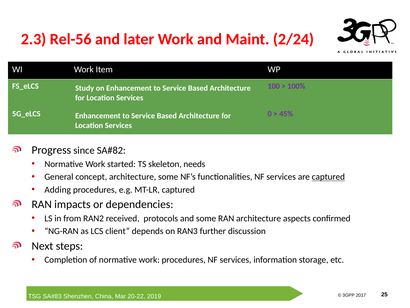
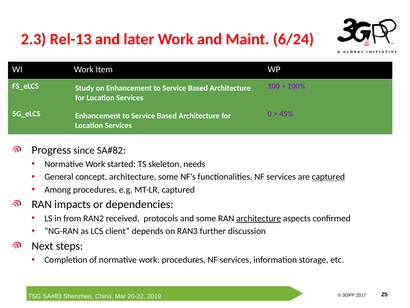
Rel-56: Rel-56 -> Rel-13 (71, 39)
2/24: 2/24 -> 6/24 (293, 39)
Adding: Adding -> Among (58, 189)
architecture underline: none -> present (259, 218)
